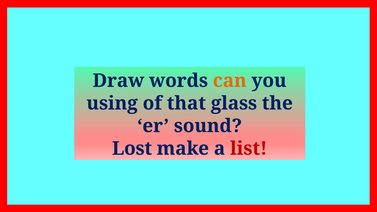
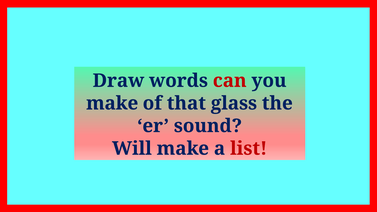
can colour: orange -> red (230, 81)
using: using -> make (112, 103)
Lost: Lost -> Will (132, 149)
